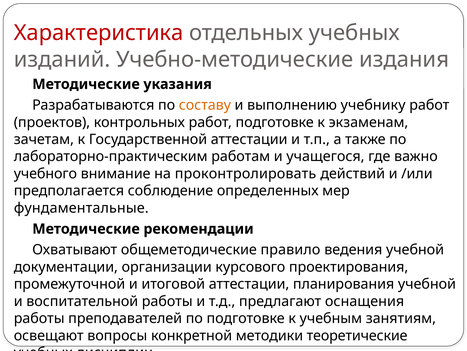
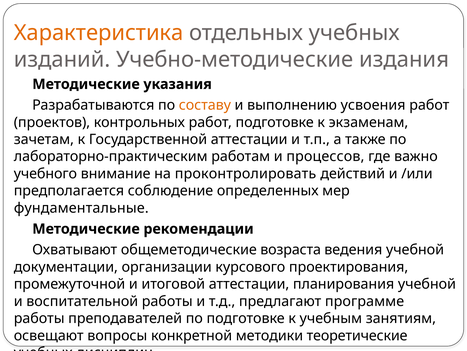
Характеристика colour: red -> orange (99, 33)
учебнику: учебнику -> усвоения (373, 105)
учащегося: учащегося -> процессов (325, 156)
правило: правило -> возраста (291, 249)
оснащения: оснащения -> программе (365, 301)
